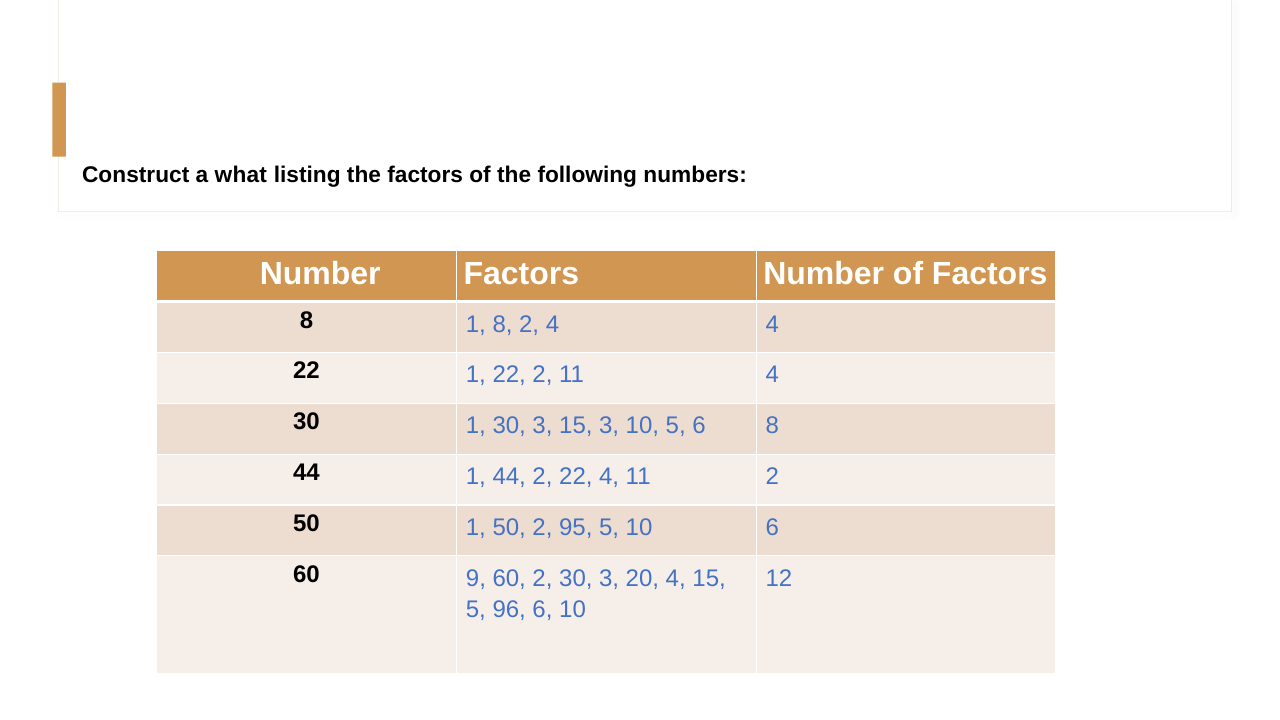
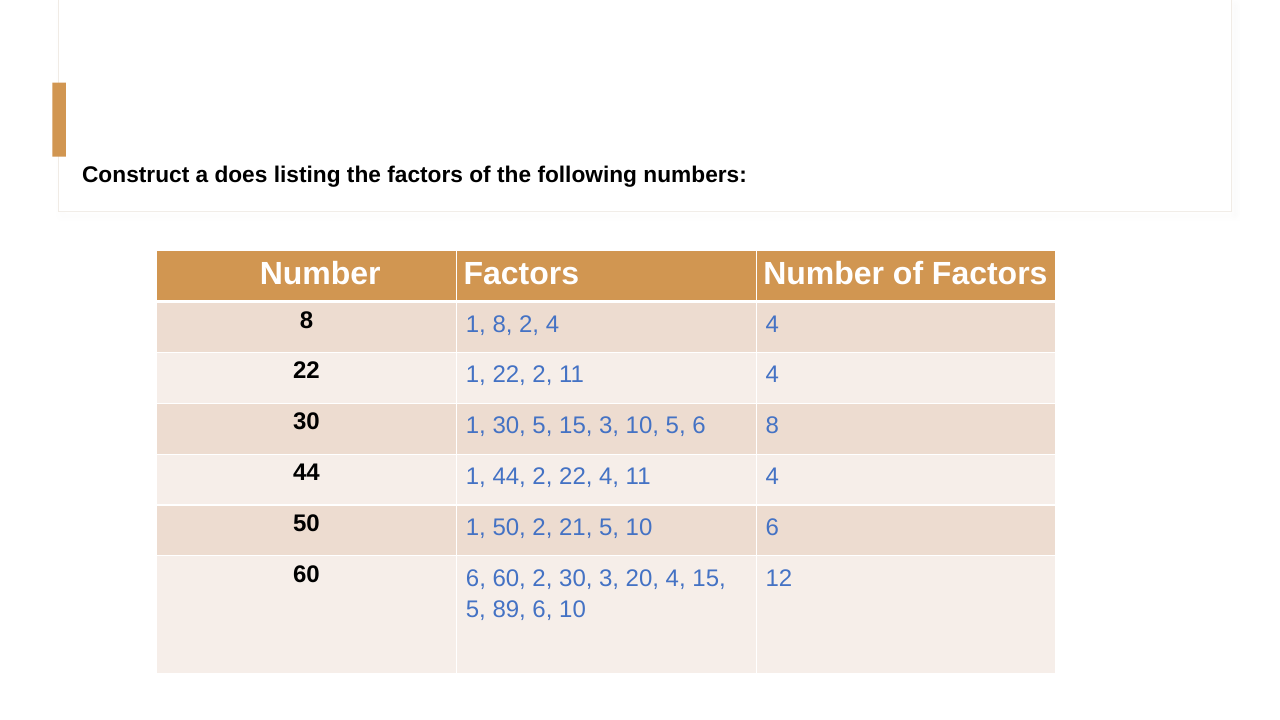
what: what -> does (241, 175)
1 30 3: 3 -> 5 (542, 426)
4 11 2: 2 -> 4 (772, 477)
95: 95 -> 21 (576, 528)
60 9: 9 -> 6 (476, 579)
96: 96 -> 89 (509, 609)
